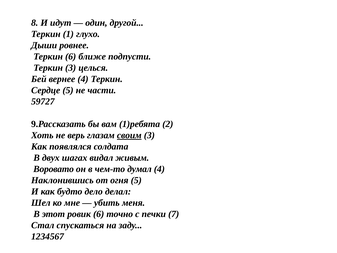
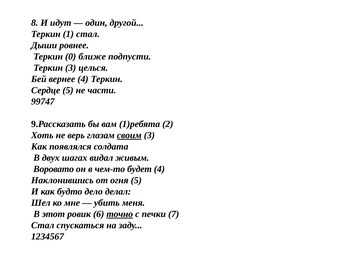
1 глухо: глухо -> стал (88, 34)
Теркин 6: 6 -> 0 (71, 57)
59727: 59727 -> 99747 (43, 101)
думал: думал -> будет (139, 169)
точно underline: none -> present (120, 214)
